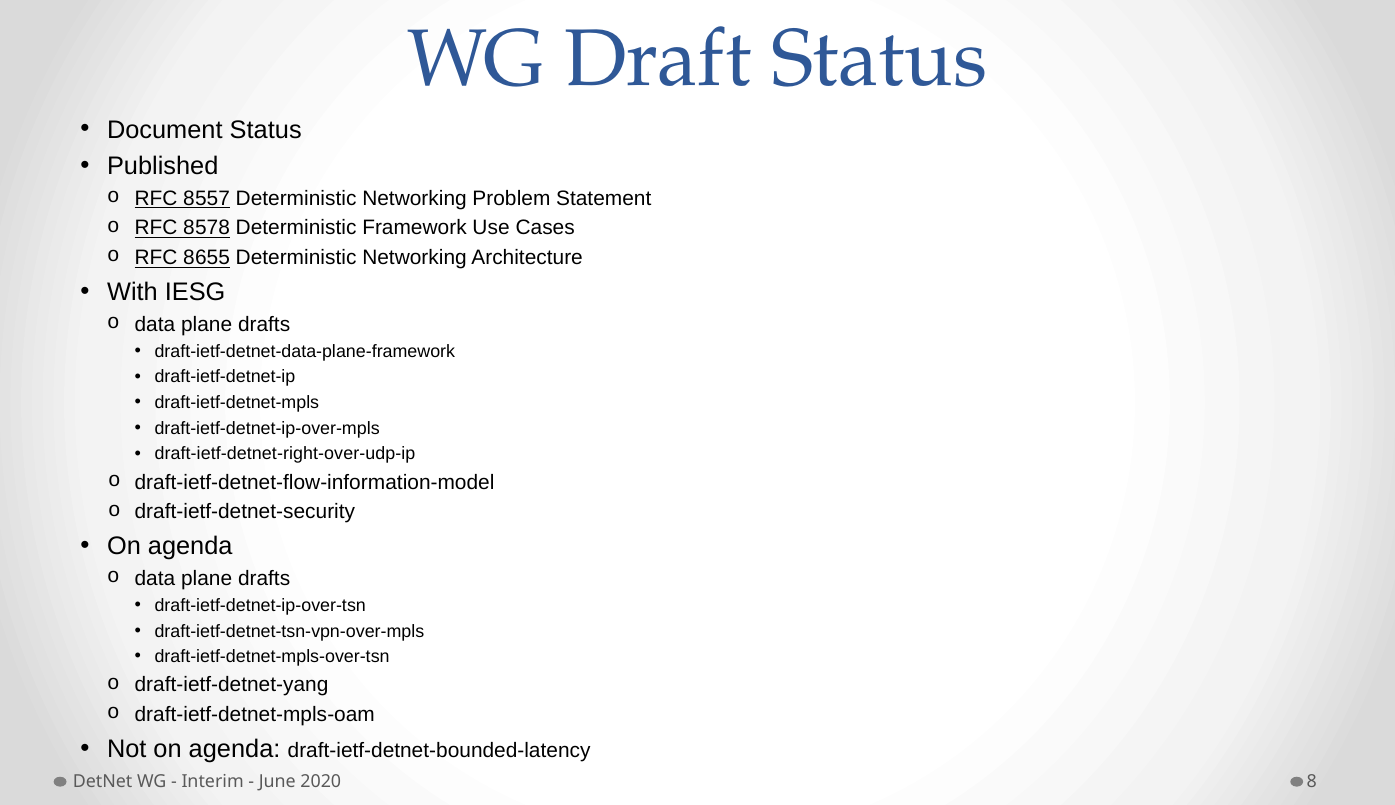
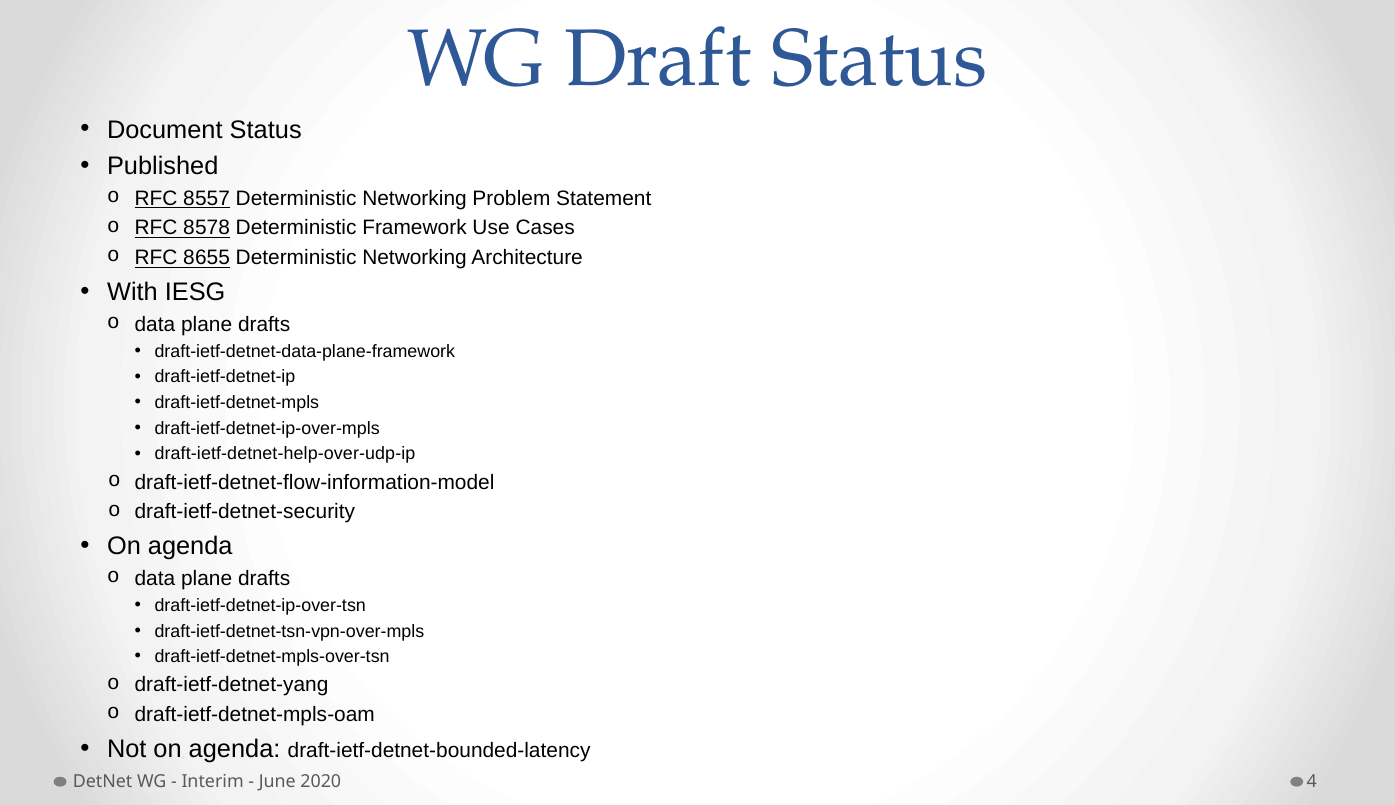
draft-ietf-detnet-right-over-udp-ip: draft-ietf-detnet-right-over-udp-ip -> draft-ietf-detnet-help-over-udp-ip (285, 454)
8: 8 -> 4 (1312, 781)
